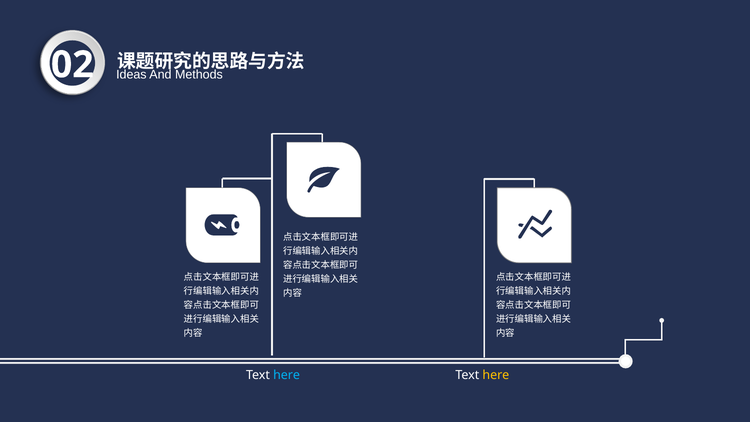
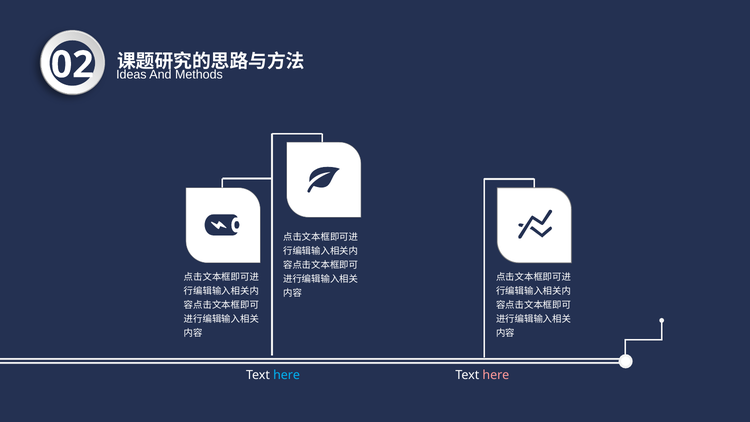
here colour: yellow -> pink (496, 375)
